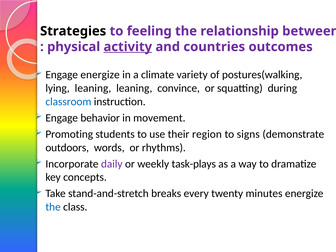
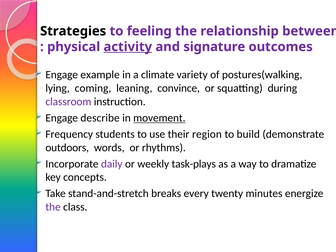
countries: countries -> signature (214, 47)
Engage energize: energize -> example (100, 75)
lying leaning: leaning -> coming (93, 88)
classroom colour: blue -> purple (68, 102)
behavior: behavior -> describe (100, 118)
movement underline: none -> present (159, 118)
Promoting: Promoting -> Frequency (69, 134)
signs: signs -> build (248, 134)
the colour: blue -> purple (53, 207)
